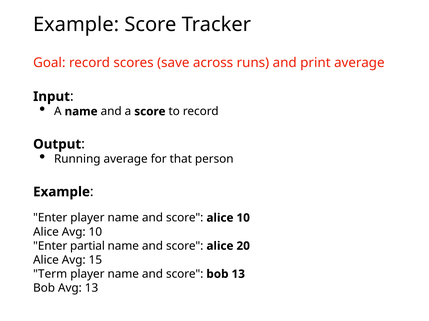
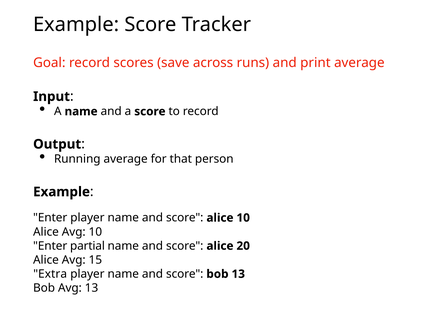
Term: Term -> Extra (50, 275)
